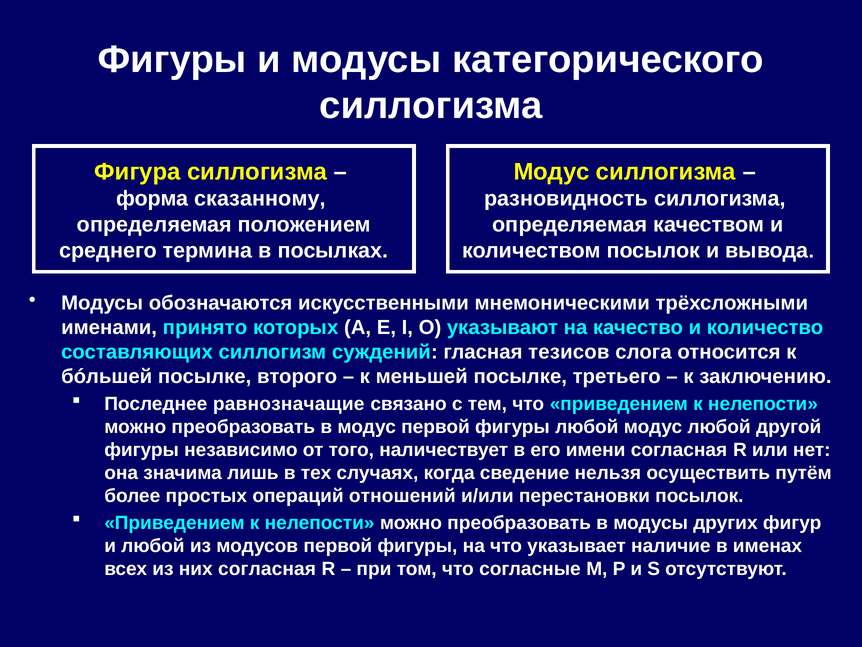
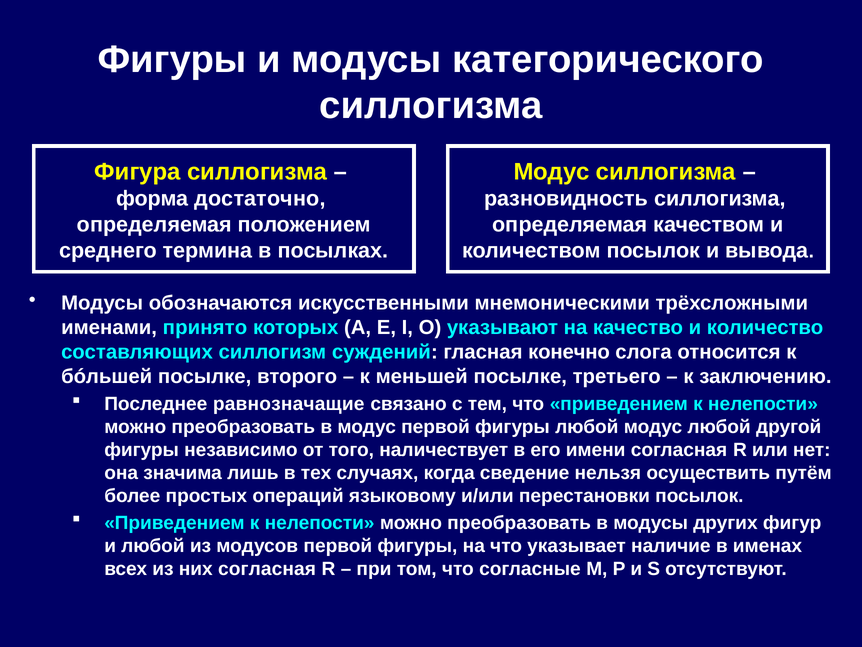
сказанному: сказанному -> достаточно (260, 199)
тезисов: тезисов -> конечно (569, 352)
отношений: отношений -> языковому (402, 496)
